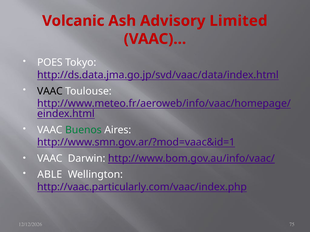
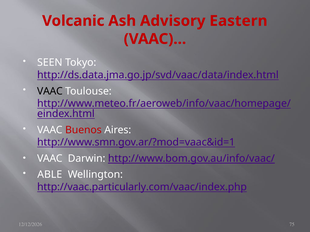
Limited: Limited -> Eastern (238, 21)
POES: POES -> SEEN (50, 63)
Buenos colour: green -> red (83, 130)
